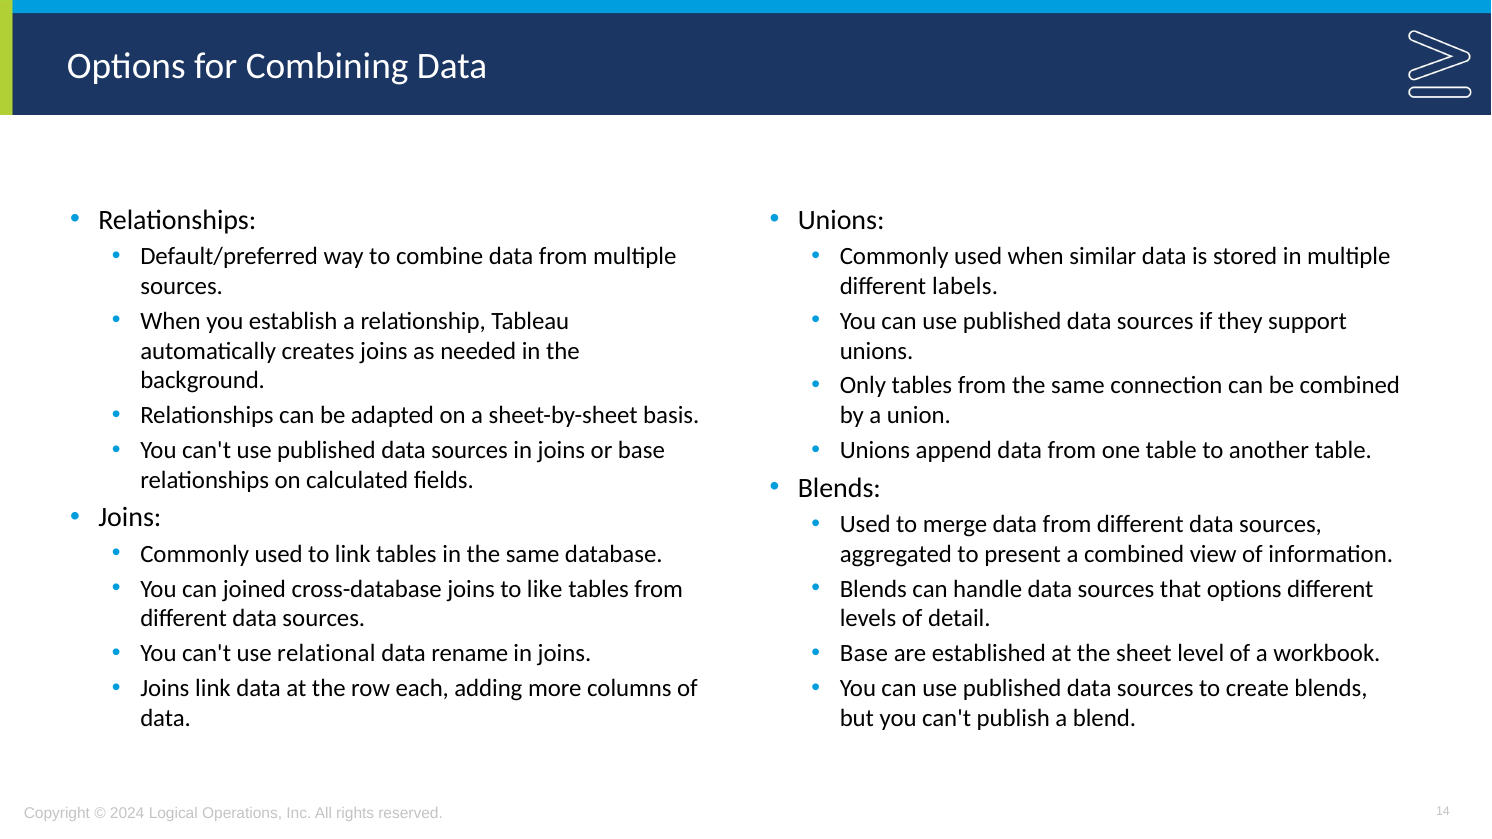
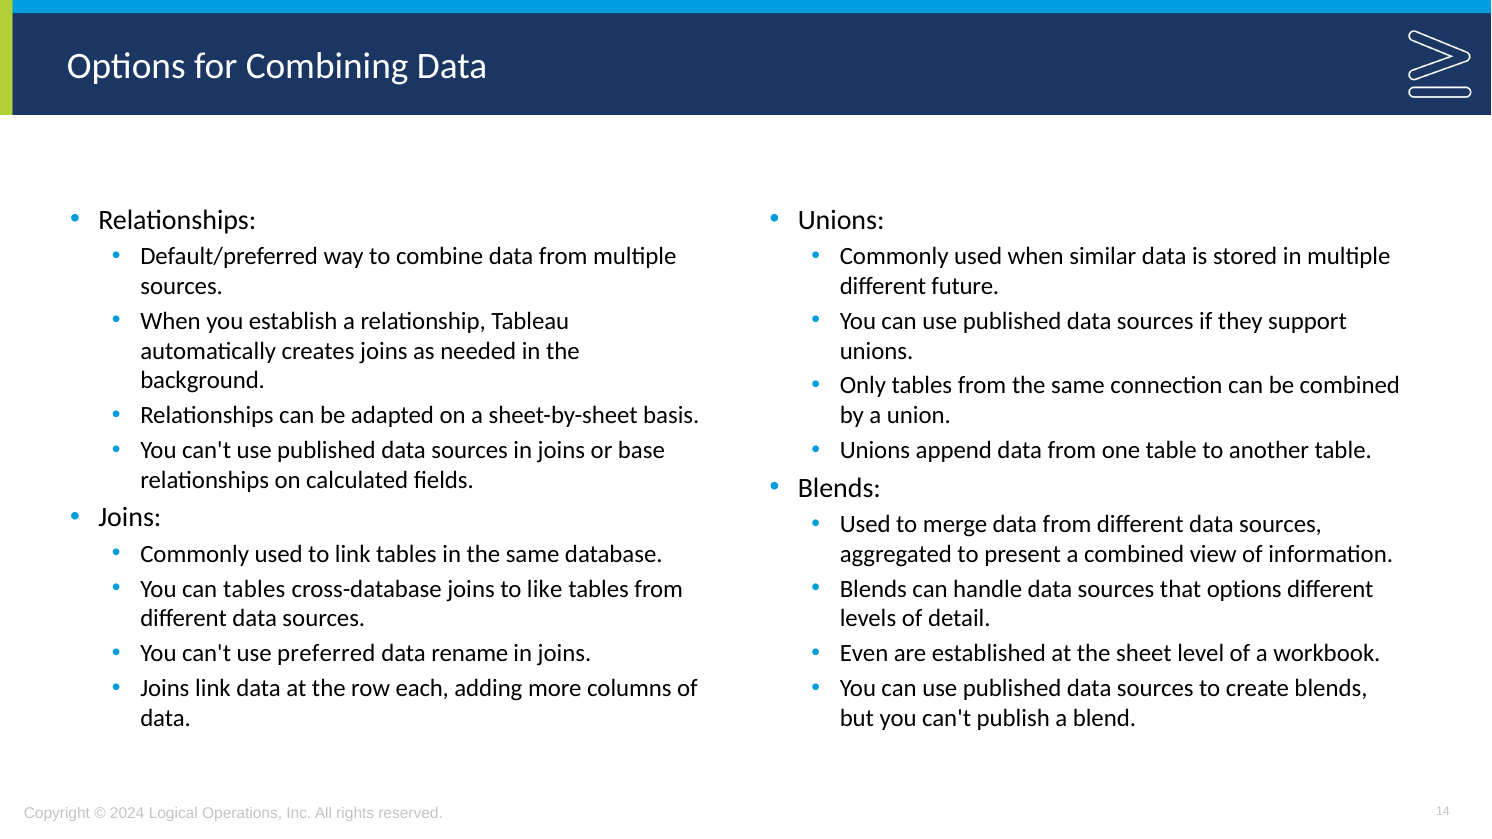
labels: labels -> future (965, 286)
can joined: joined -> tables (254, 589)
relational: relational -> preferred (326, 654)
Base: Base -> Even (864, 654)
